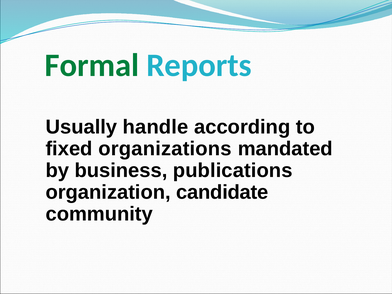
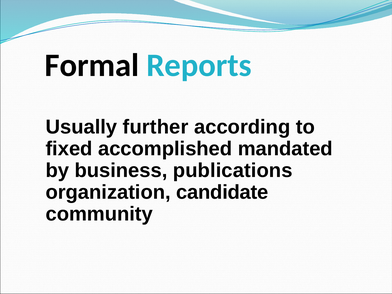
Formal colour: green -> black (92, 65)
handle: handle -> further (156, 127)
organizations: organizations -> accomplished (165, 149)
